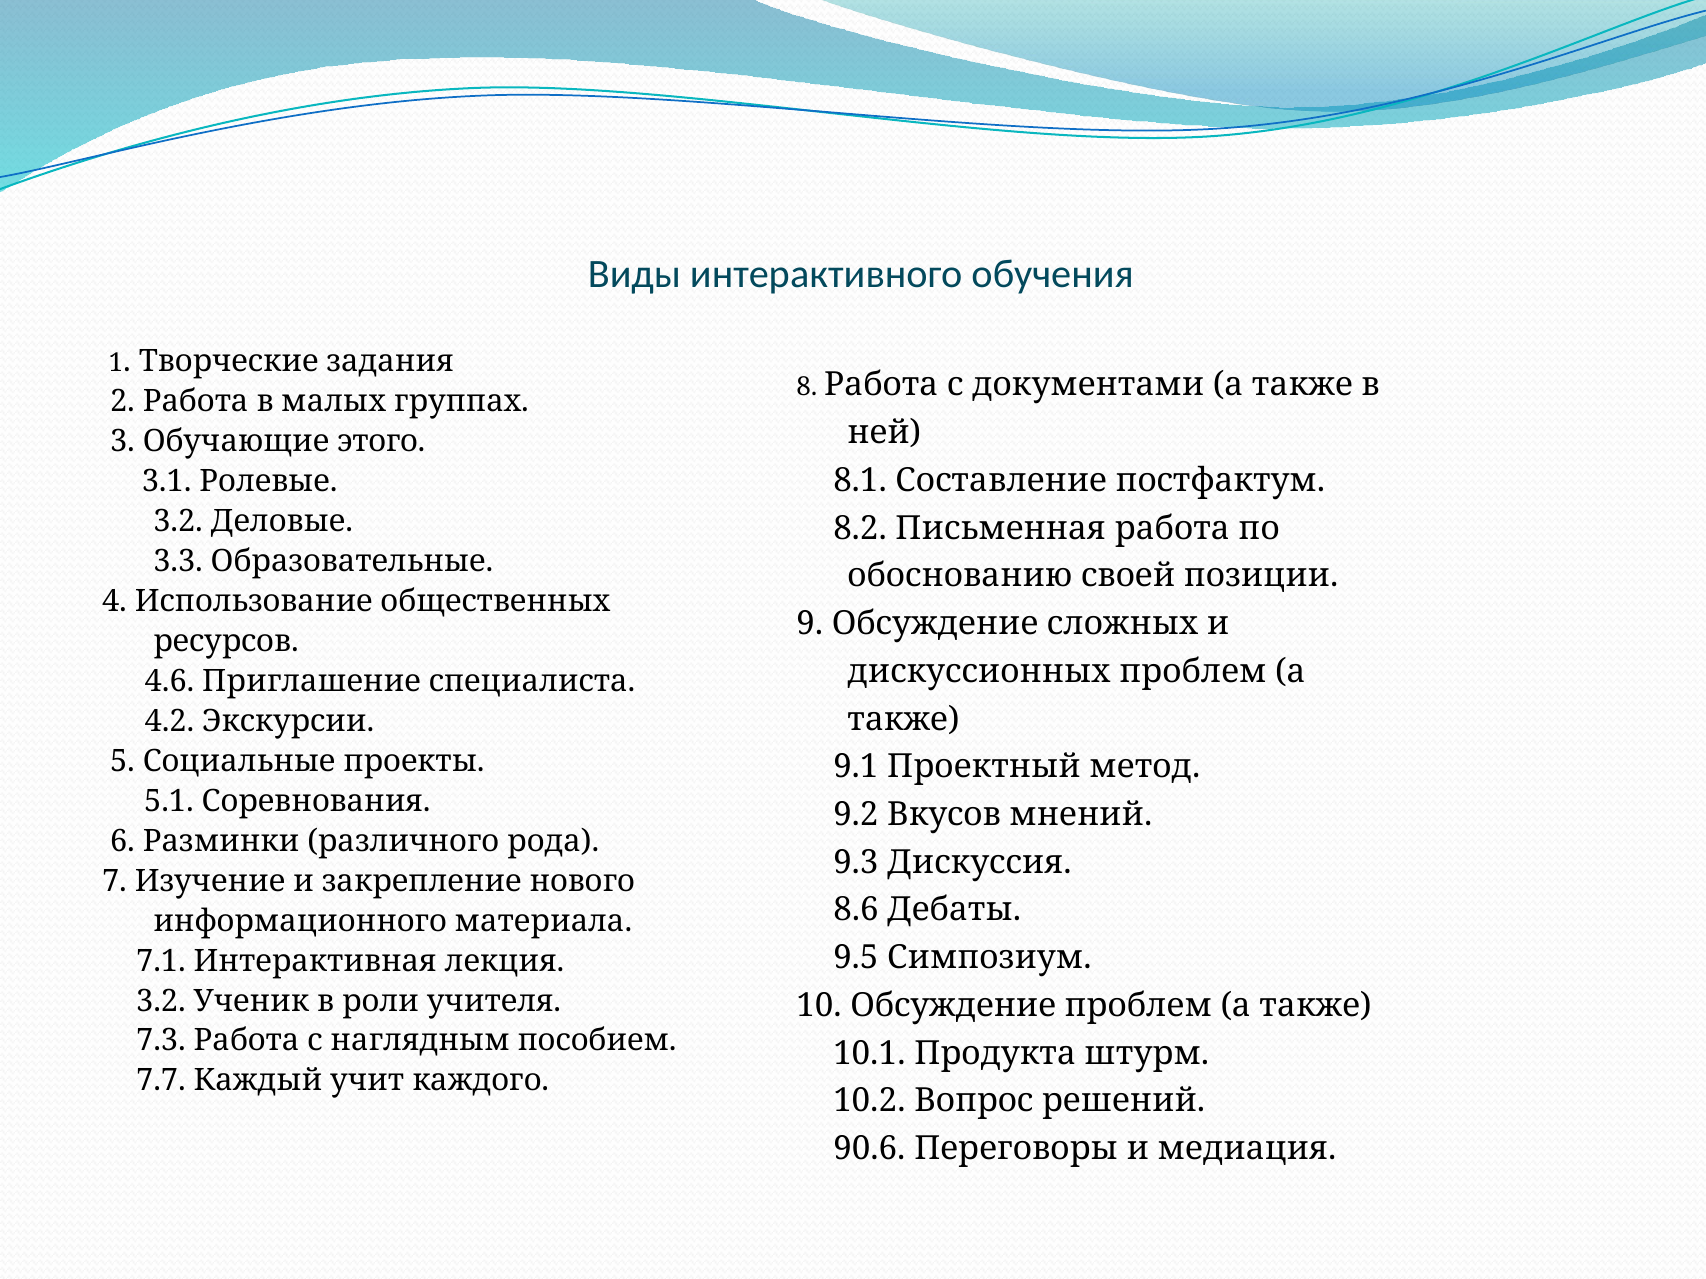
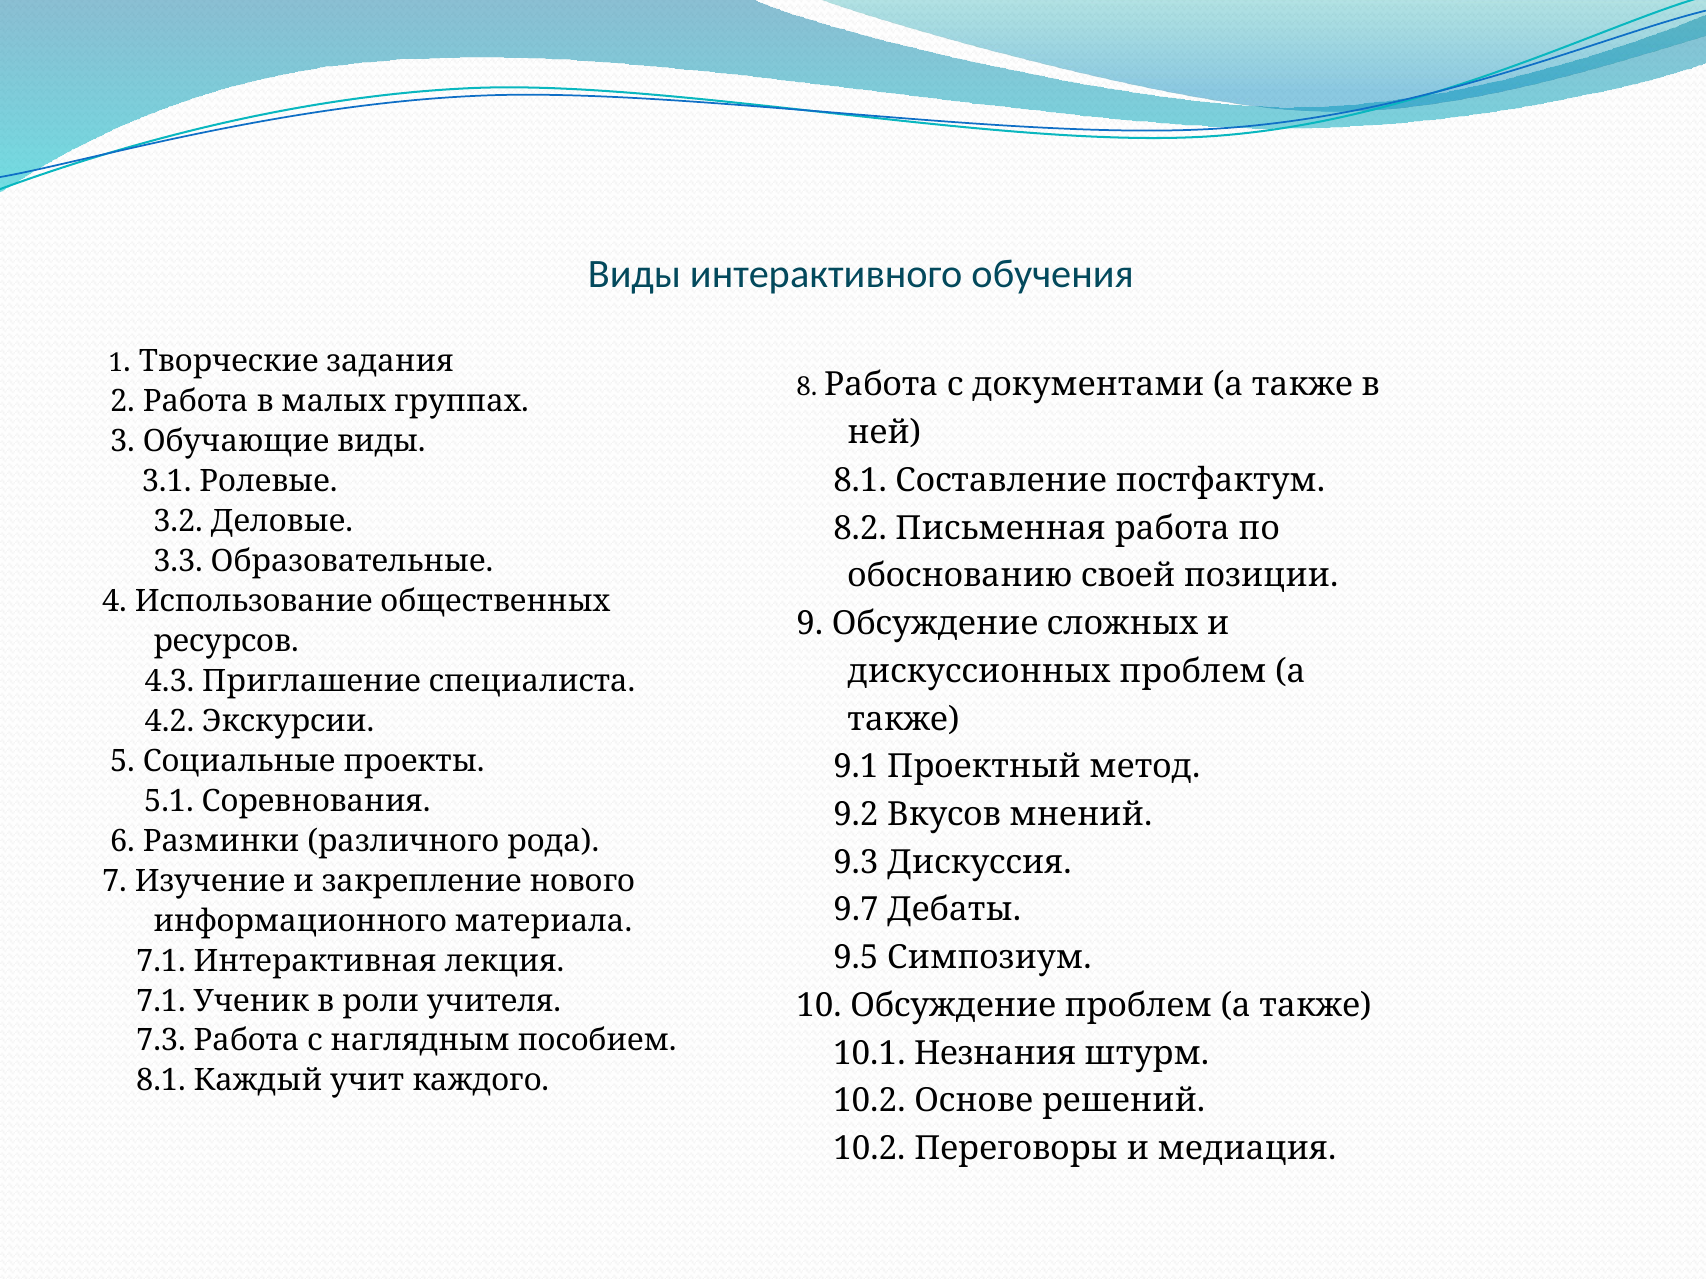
Обучающие этого: этого -> виды (381, 442)
4.6: 4.6 -> 4.3 (170, 682)
8.6: 8.6 -> 9.7 (856, 910)
3.2: 3.2 -> 7.1 (161, 1001)
Продукта: Продукта -> Незнания (995, 1054)
7.7: 7.7 -> 8.1 (161, 1081)
Вопрос: Вопрос -> Основе (974, 1101)
90.6: 90.6 -> 10.2 (869, 1149)
